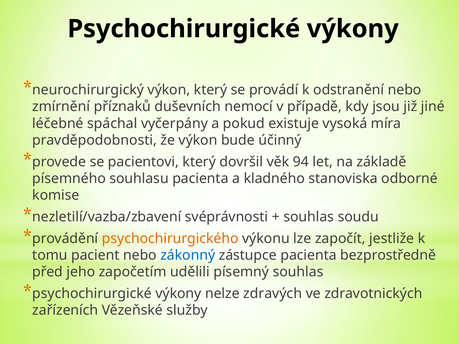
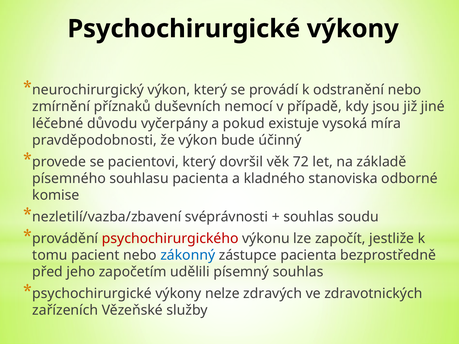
spáchal: spáchal -> důvodu (112, 123)
94: 94 -> 72 (301, 162)
psychochirurgického colour: orange -> red (170, 239)
